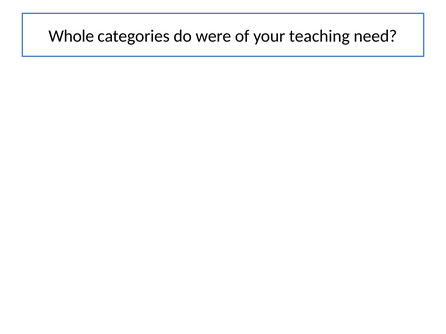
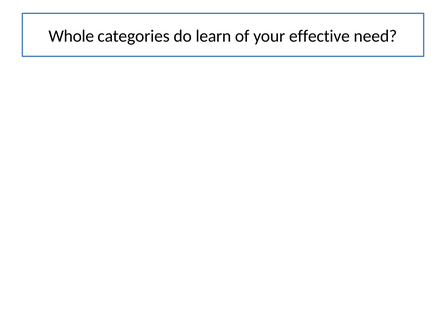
were: were -> learn (213, 36)
teaching: teaching -> effective (319, 36)
